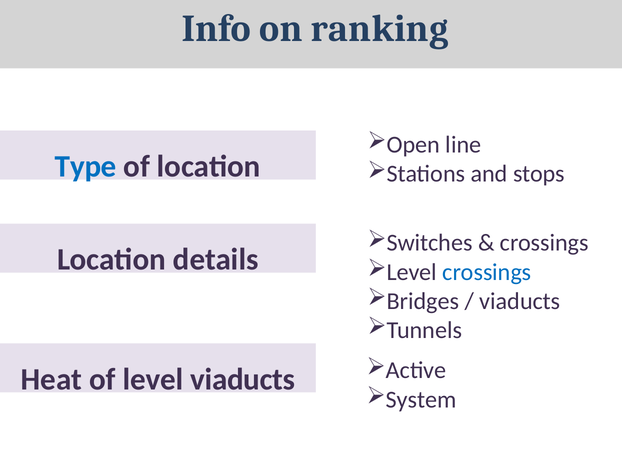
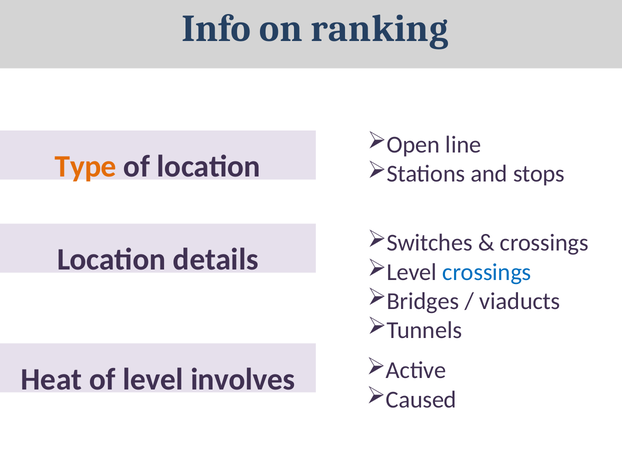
Type colour: blue -> orange (86, 166)
level viaducts: viaducts -> involves (243, 379)
System: System -> Caused (421, 399)
